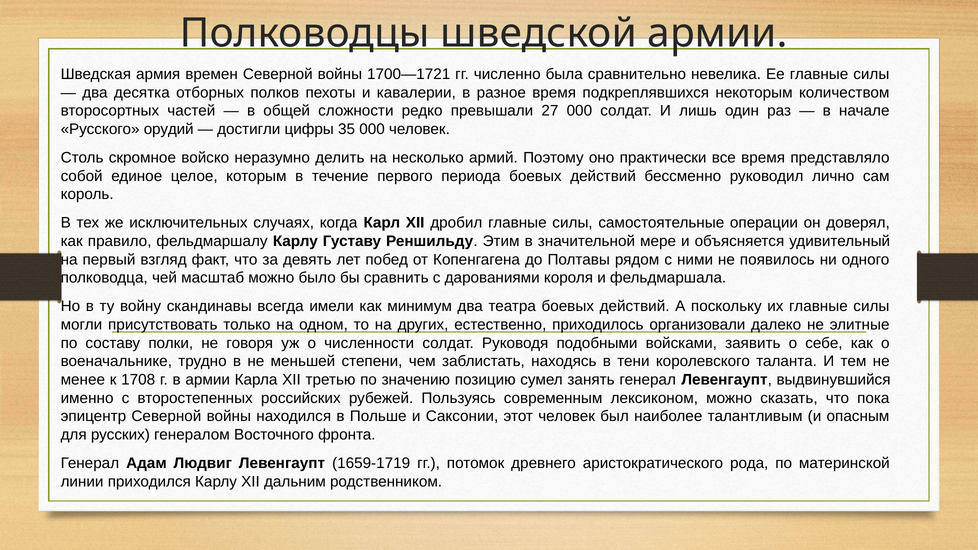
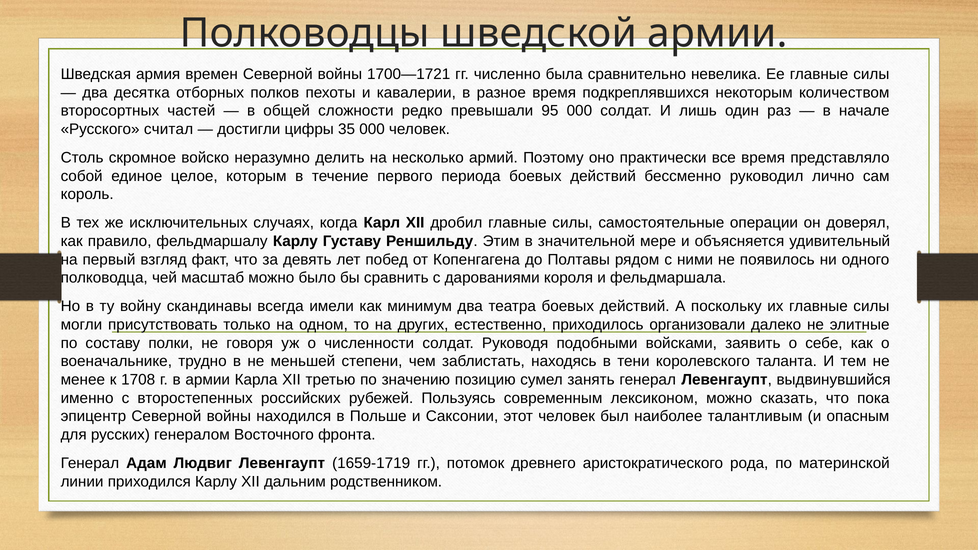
27: 27 -> 95 (550, 111)
орудий: орудий -> считал (169, 129)
